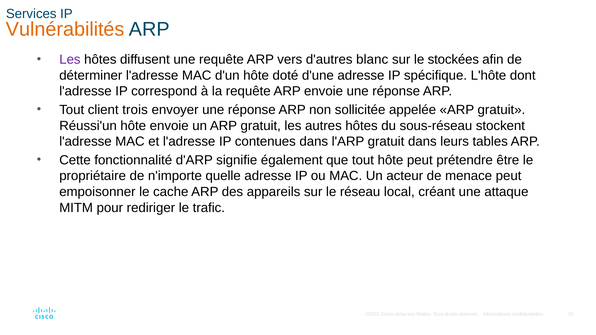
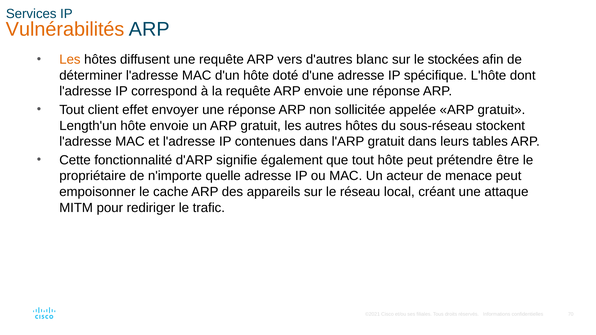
Les colour: purple -> orange (70, 60)
trois: trois -> effet (135, 110)
Réussi'un: Réussi'un -> Length'un (88, 126)
